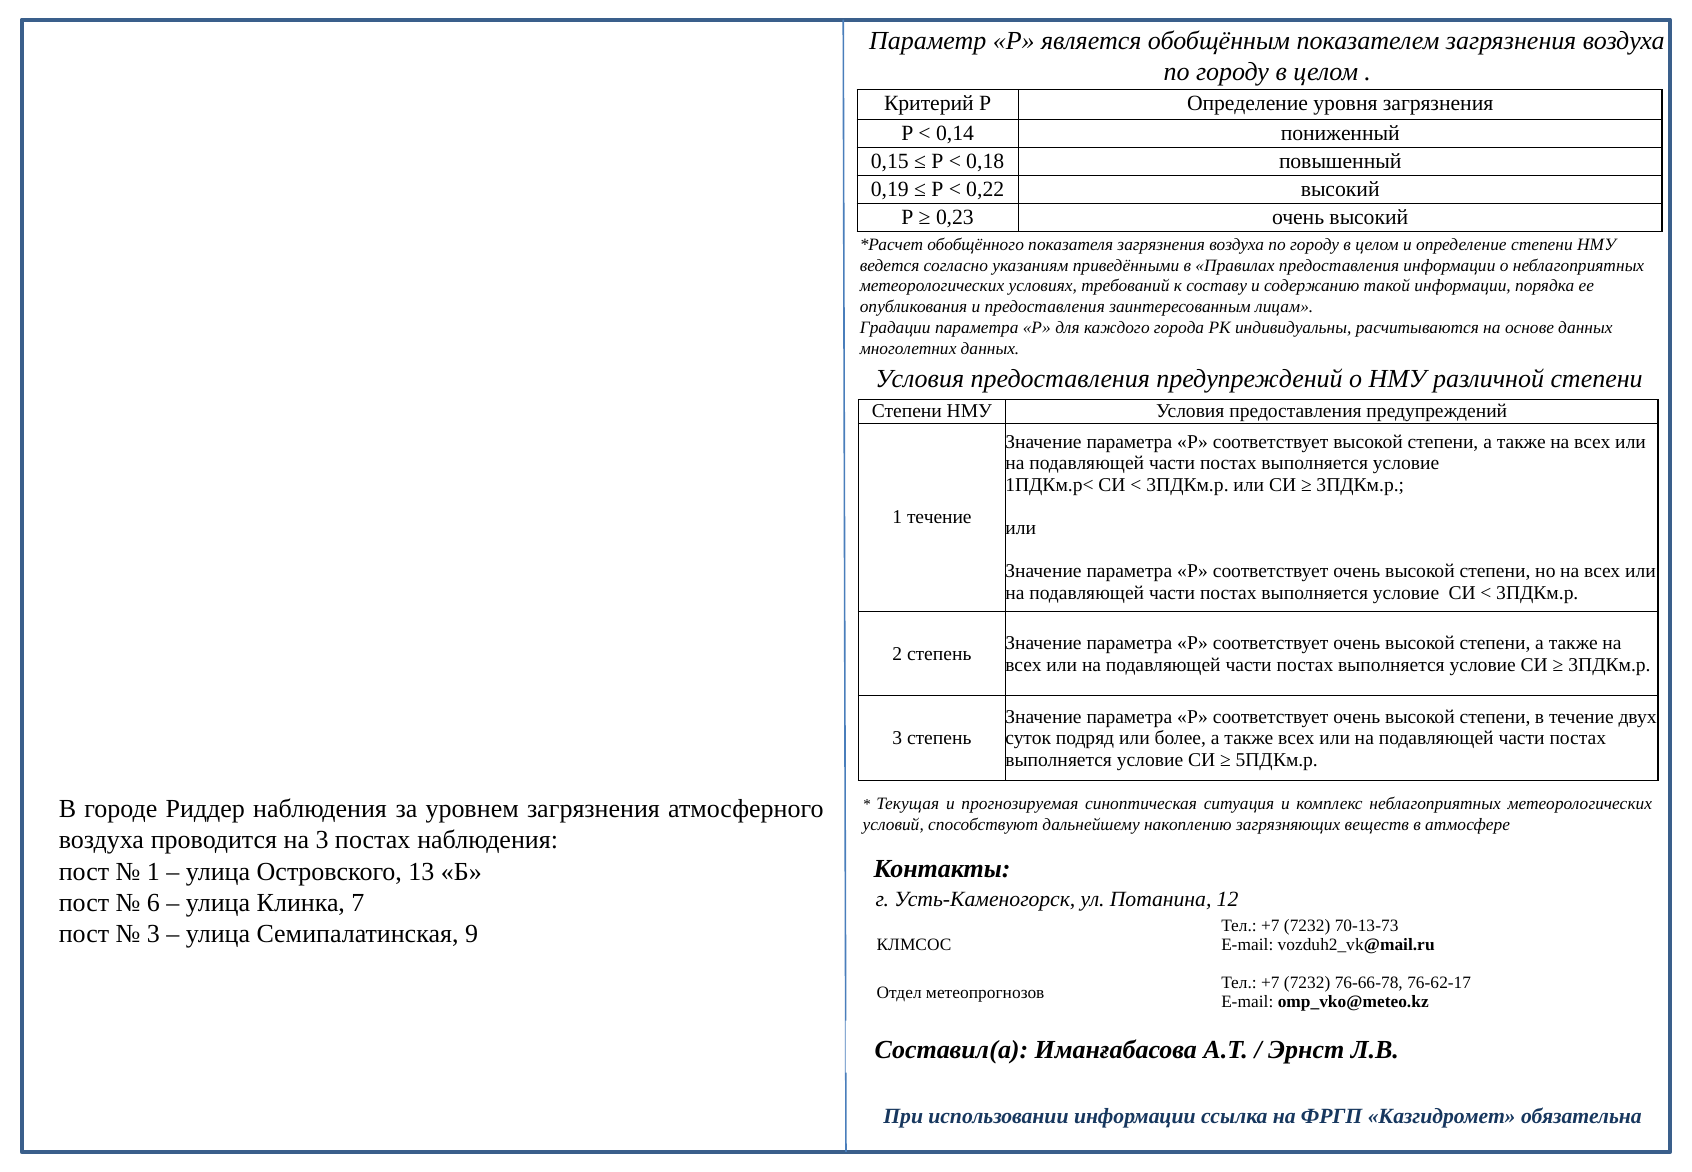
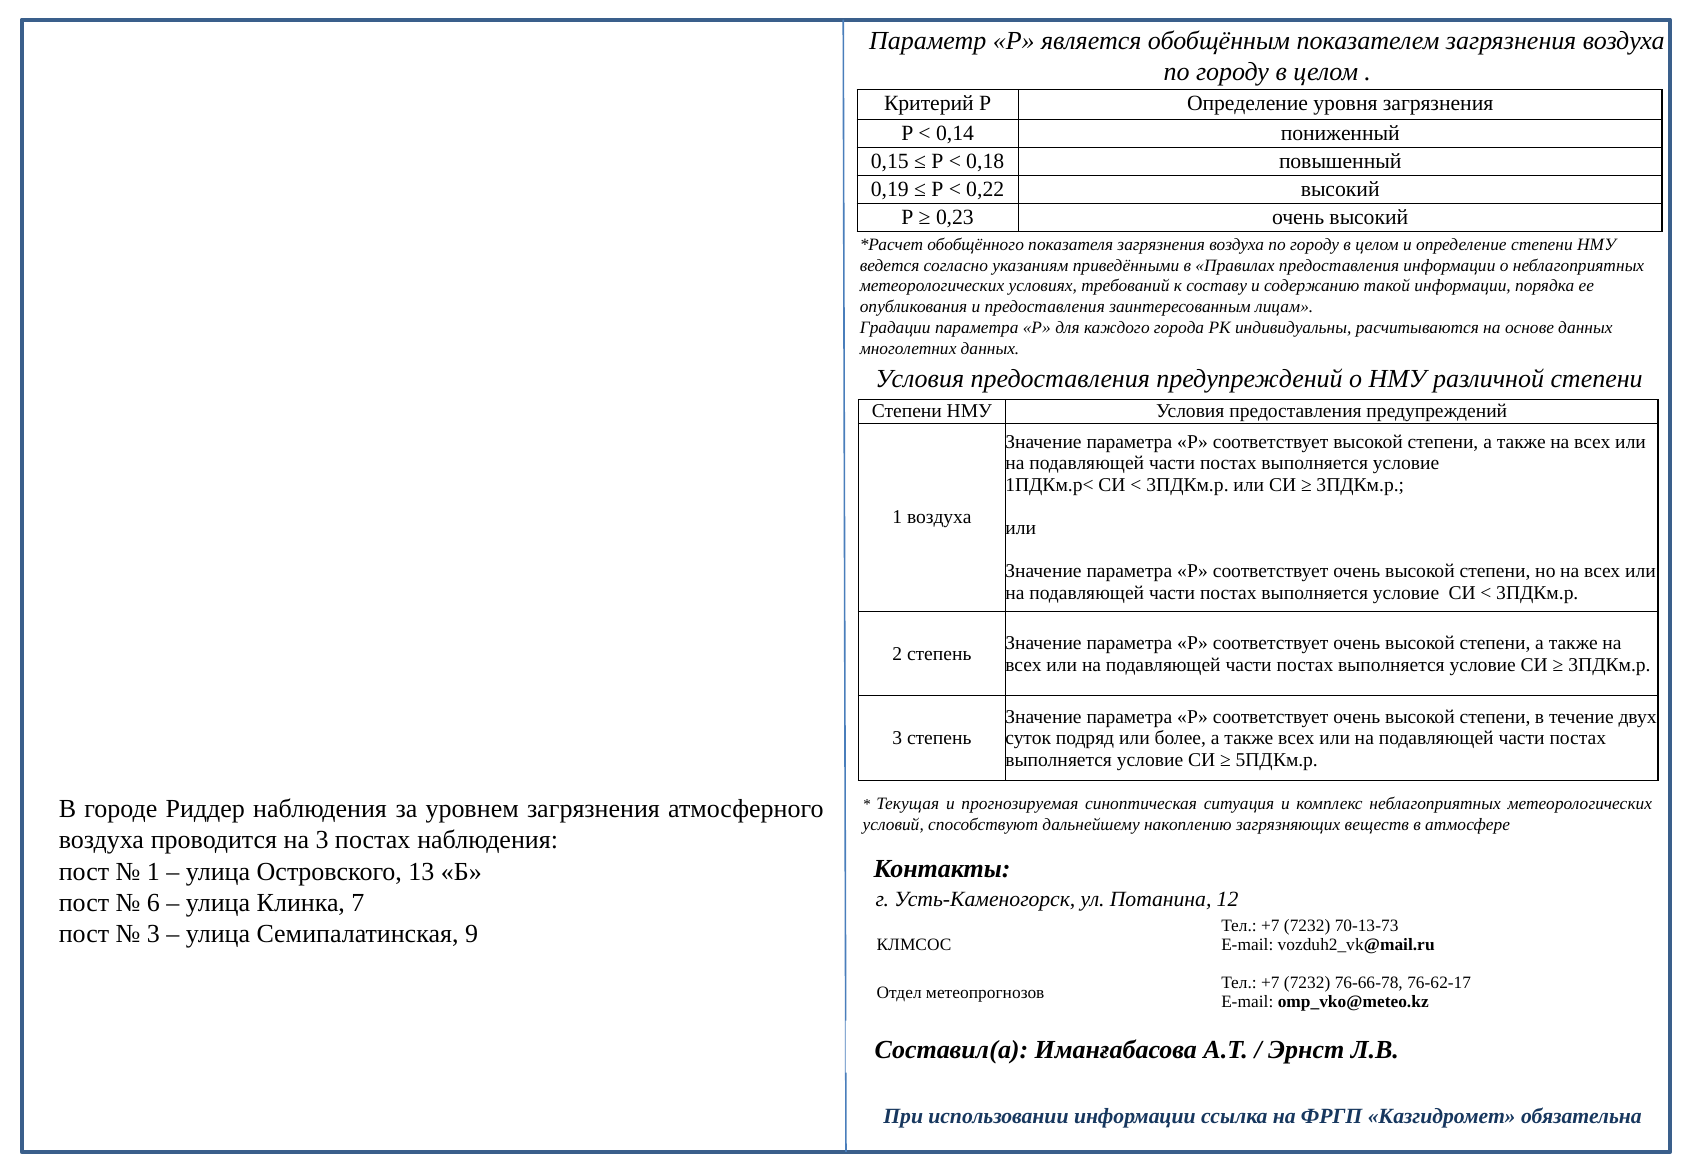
1 течение: течение -> воздуха (939, 517)
